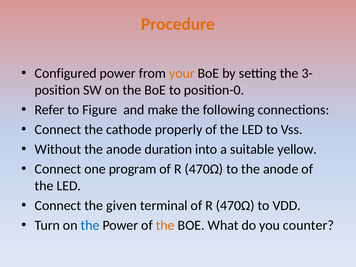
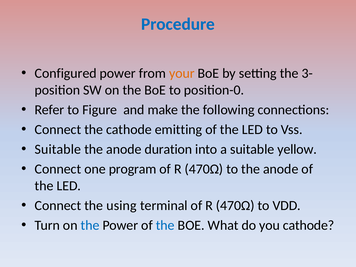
Procedure colour: orange -> blue (178, 24)
properly: properly -> emitting (179, 130)
Without: Without -> Suitable (58, 149)
given: given -> using (122, 206)
the colour: orange -> blue (165, 225)
you counter: counter -> cathode (309, 225)
